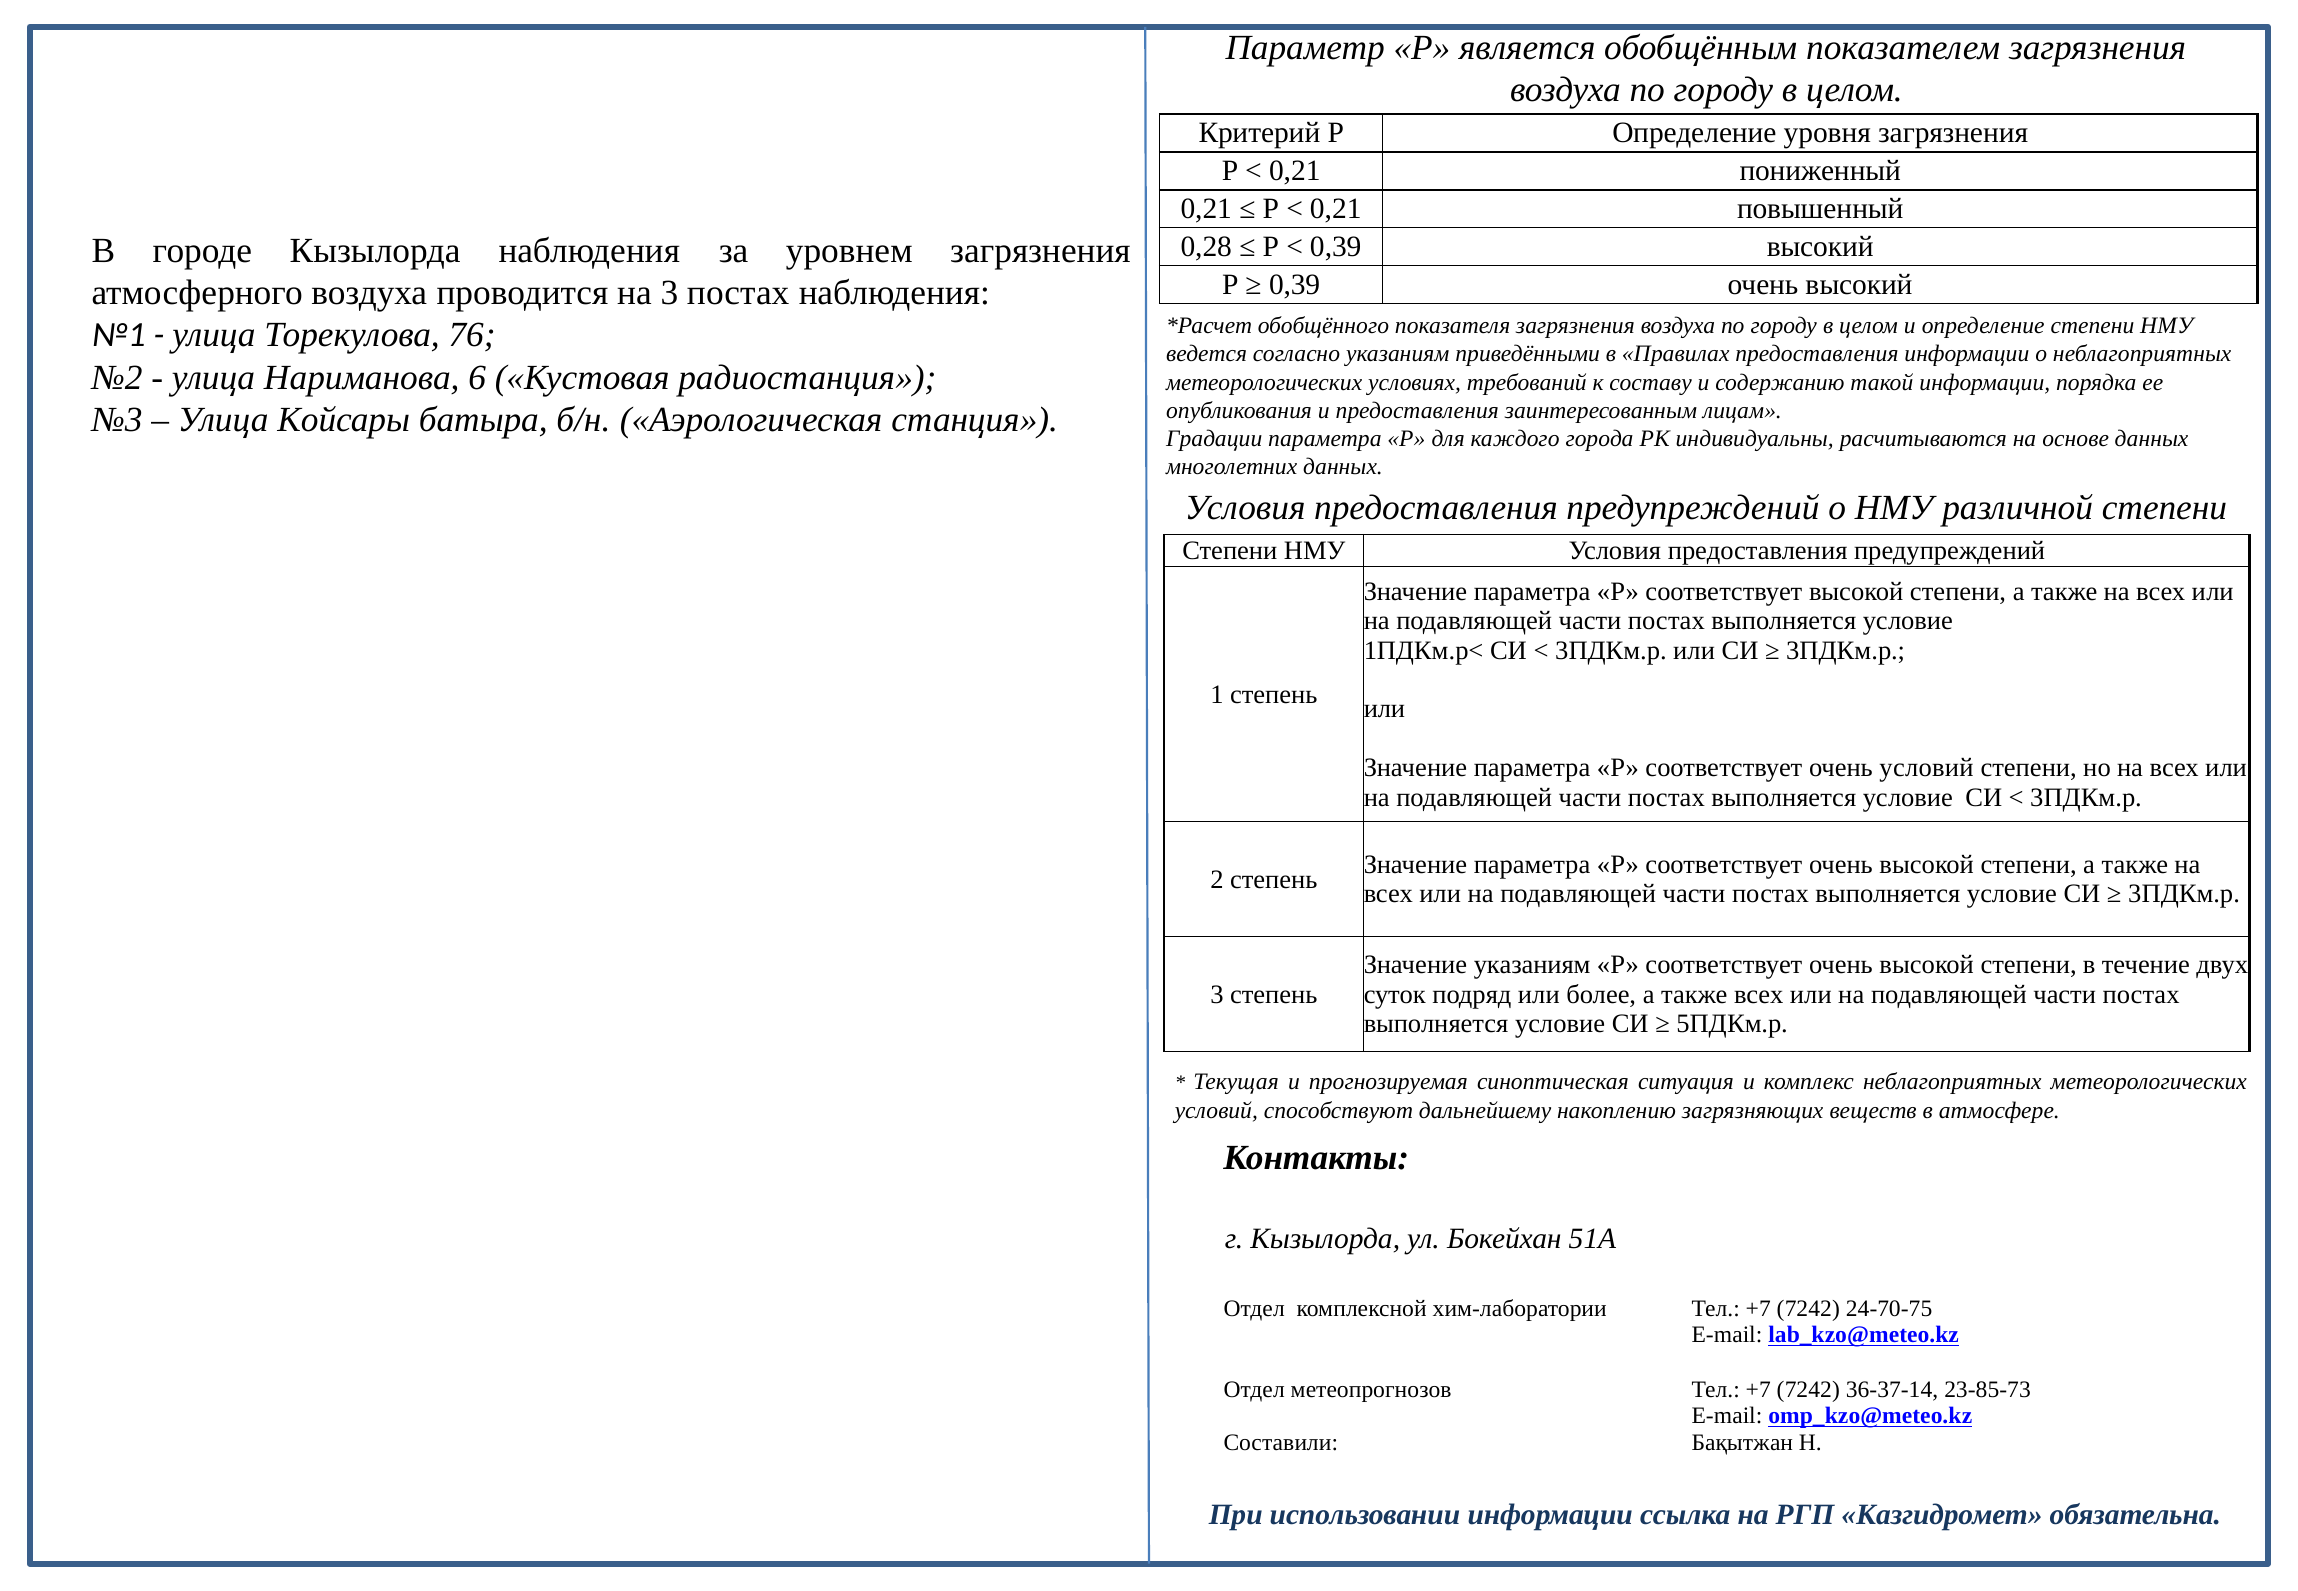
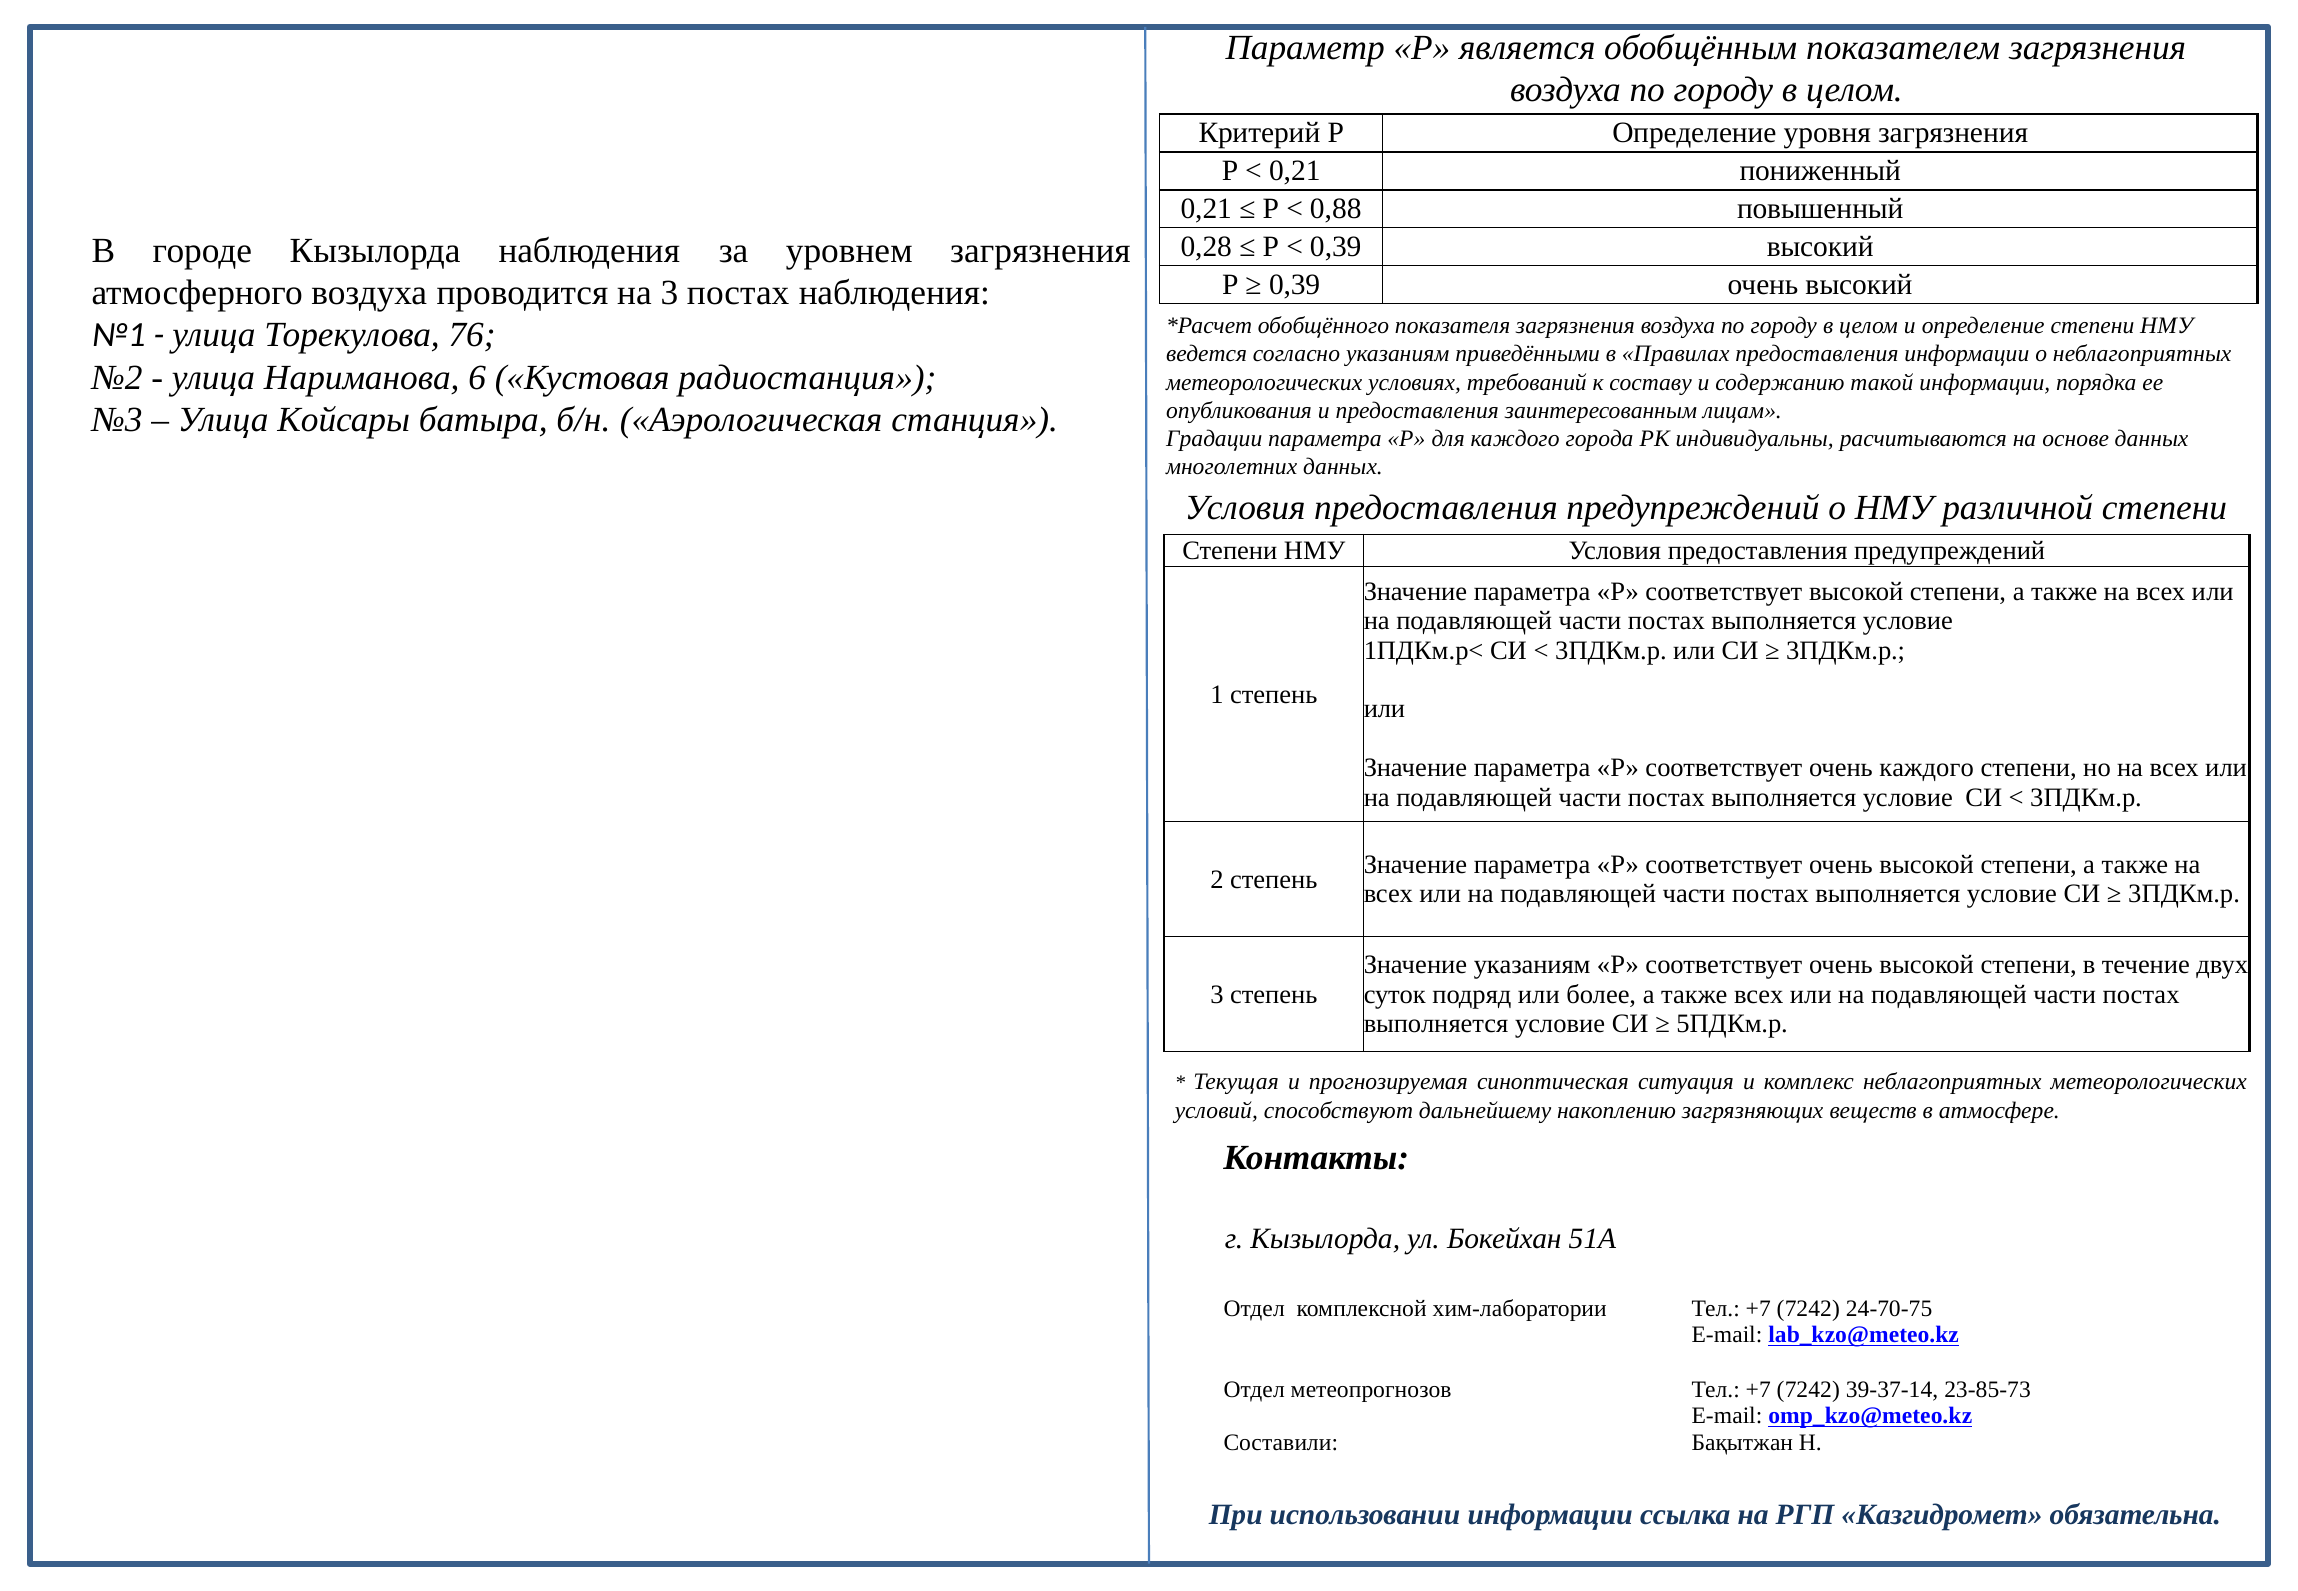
0,21: 0,21 -> 0,88 (1336, 209)
очень условий: условий -> каждого (1927, 768)
36-37-14: 36-37-14 -> 39-37-14 (1892, 1390)
